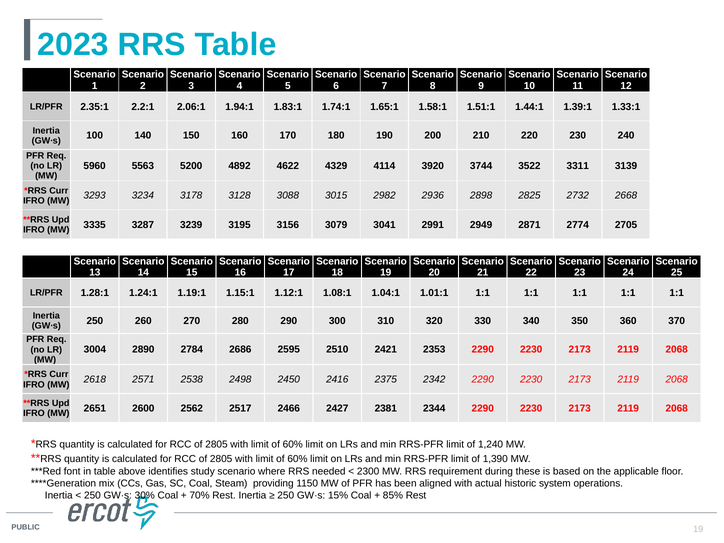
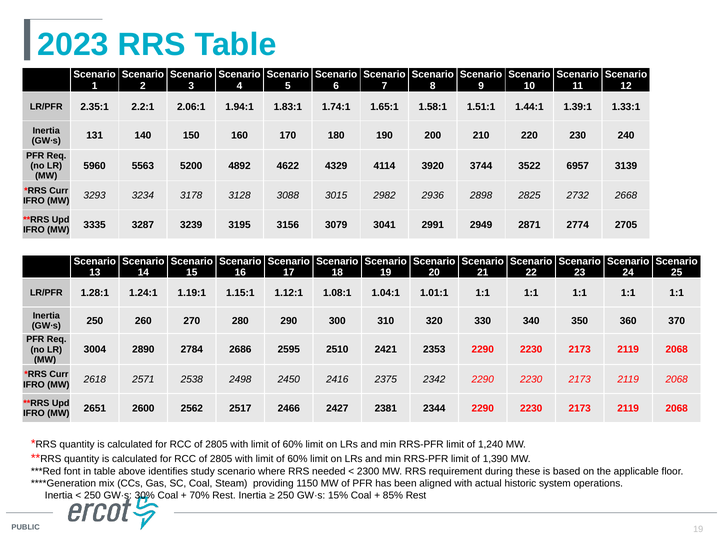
100: 100 -> 131 (95, 136)
3311: 3311 -> 6957 (578, 166)
